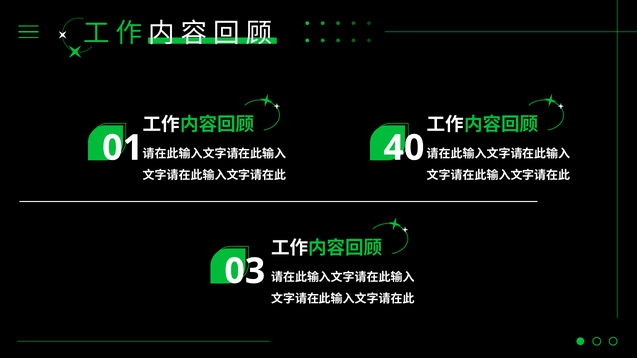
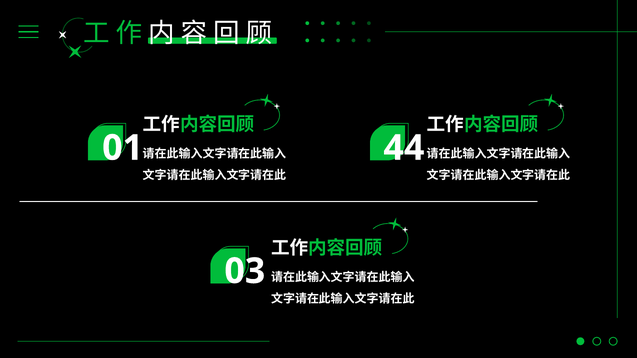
40: 40 -> 44 (404, 148)
